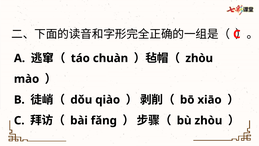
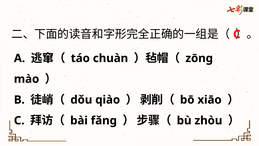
zhòu: zhòu -> zōng (199, 58)
